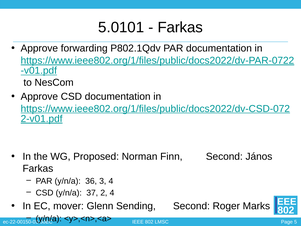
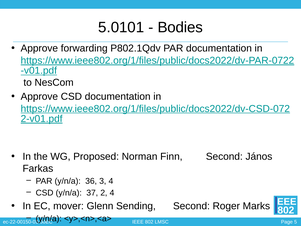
Farkas: Farkas -> Bodies (180, 27)
